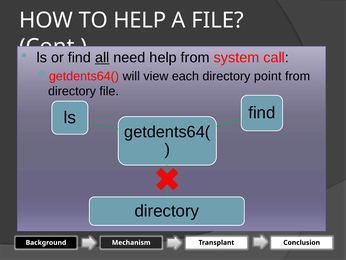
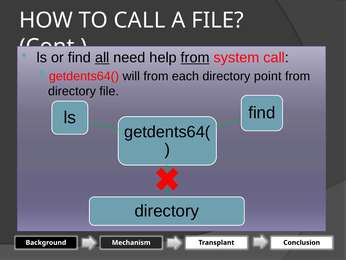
TO HELP: HELP -> CALL (140, 20)
from underline: none -> present (195, 57)
will view: view -> from (156, 76)
